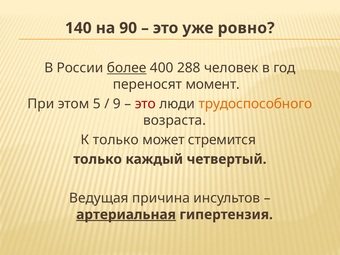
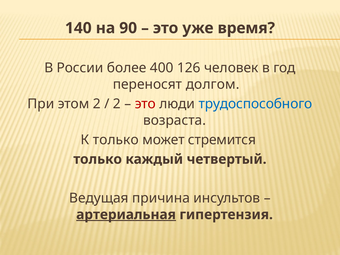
ровно: ровно -> время (246, 28)
более underline: present -> none (127, 68)
288: 288 -> 126 (189, 68)
момент: момент -> долгом (213, 84)
этом 5: 5 -> 2 (97, 104)
9: 9 -> 2 (117, 104)
трудоспособного colour: orange -> blue (255, 104)
